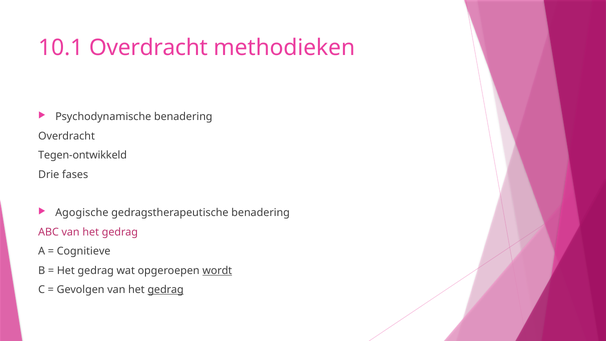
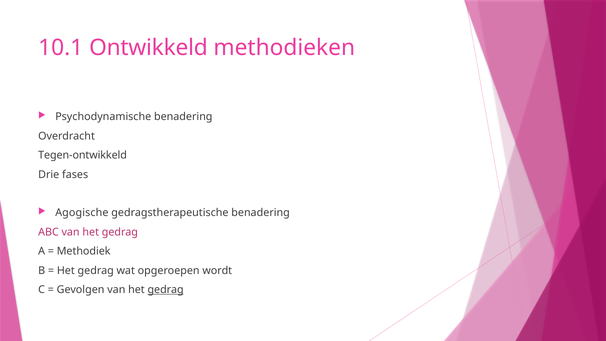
10.1 Overdracht: Overdracht -> Ontwikkeld (148, 48)
Cognitieve: Cognitieve -> Methodiek (84, 251)
wordt underline: present -> none (217, 270)
